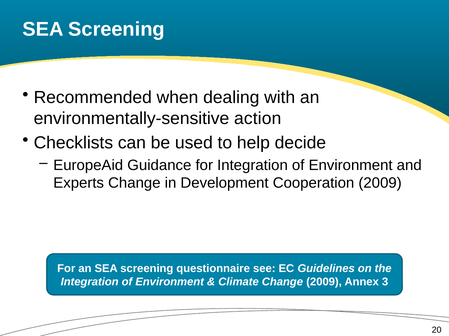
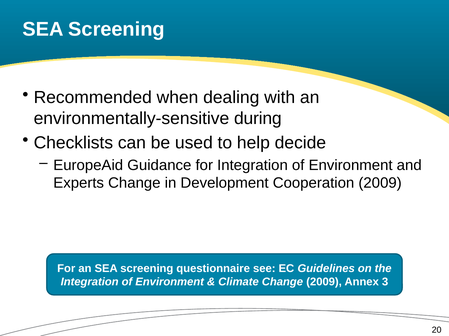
action: action -> during (258, 119)
